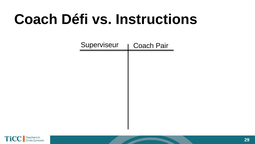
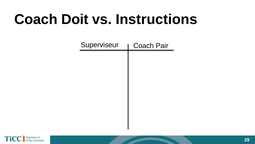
Défi: Défi -> Doit (75, 19)
